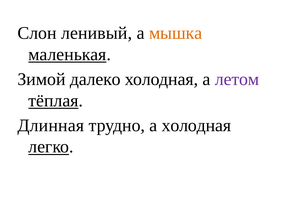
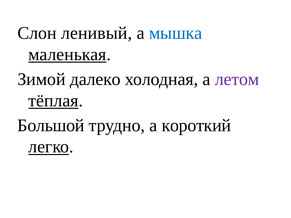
мышка colour: orange -> blue (176, 33)
Длинная: Длинная -> Большой (51, 126)
а холодная: холодная -> короткий (196, 126)
